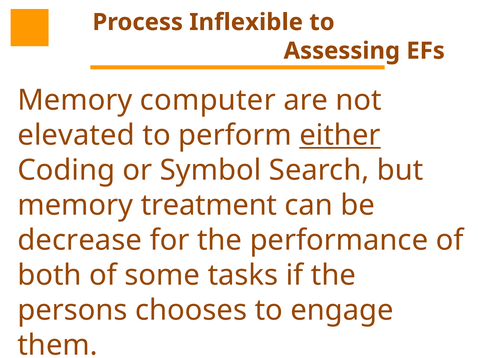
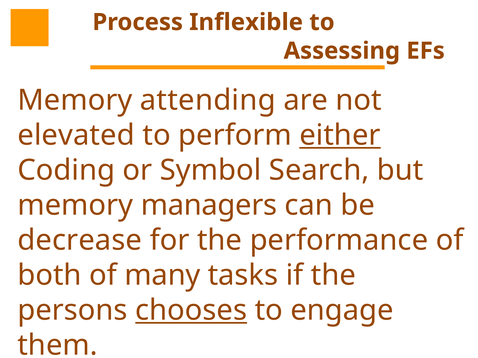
computer: computer -> attending (208, 100)
treatment: treatment -> managers (209, 206)
some: some -> many (163, 276)
chooses underline: none -> present (191, 311)
